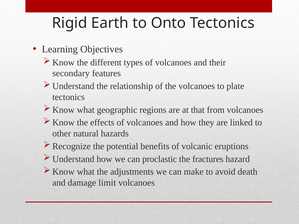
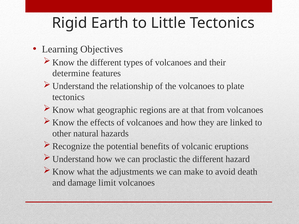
Onto: Onto -> Little (168, 23)
secondary: secondary -> determine (71, 73)
fractures: fractures -> different (208, 159)
